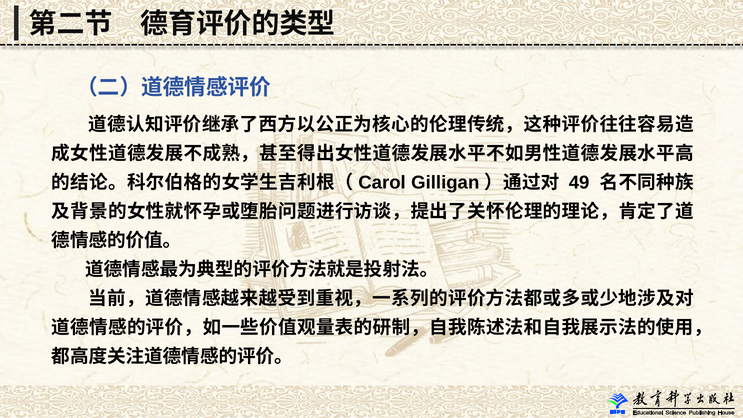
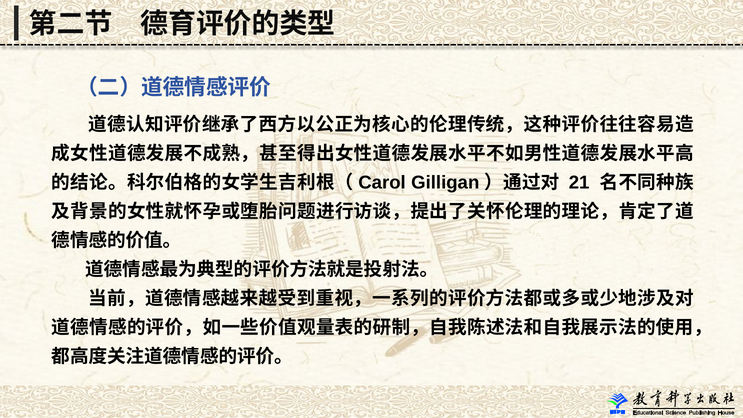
49: 49 -> 21 (579, 183)
